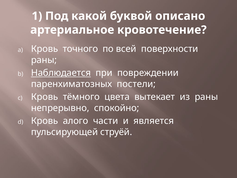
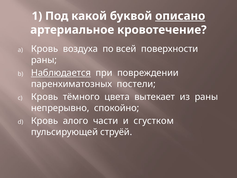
описано underline: none -> present (180, 16)
точного: точного -> воздуха (80, 49)
является: является -> сгустком (154, 121)
